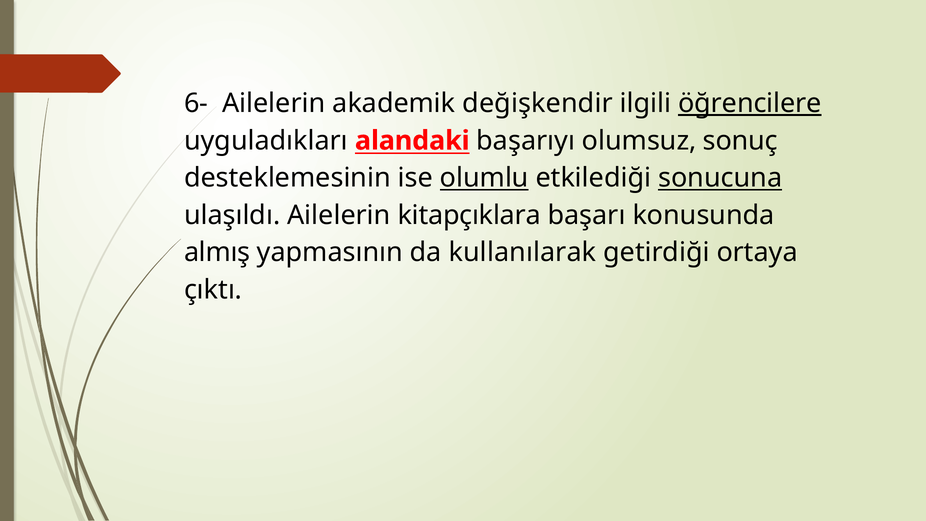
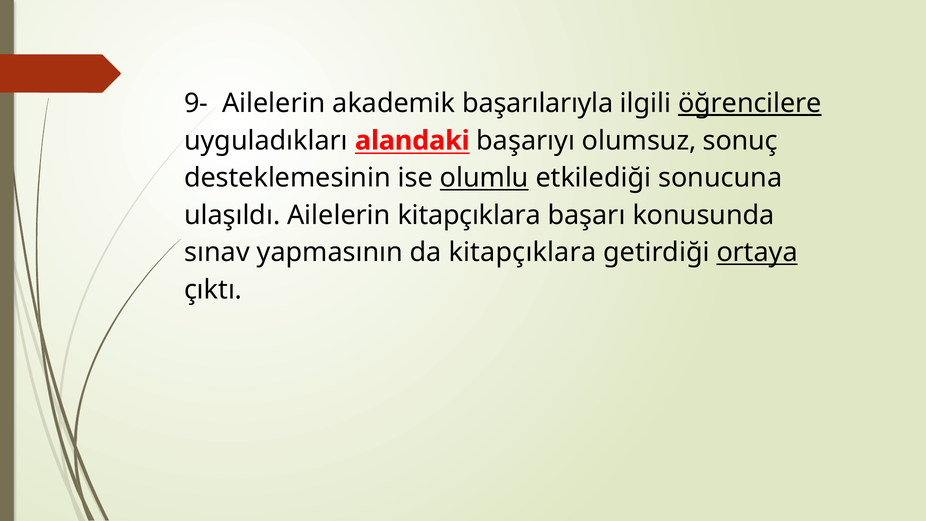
6-: 6- -> 9- (196, 103)
değişkendir: değişkendir -> başarılarıyla (538, 103)
sonucuna underline: present -> none (720, 178)
almış: almış -> sınav (217, 252)
da kullanılarak: kullanılarak -> kitapçıklara (522, 252)
ortaya underline: none -> present (757, 252)
